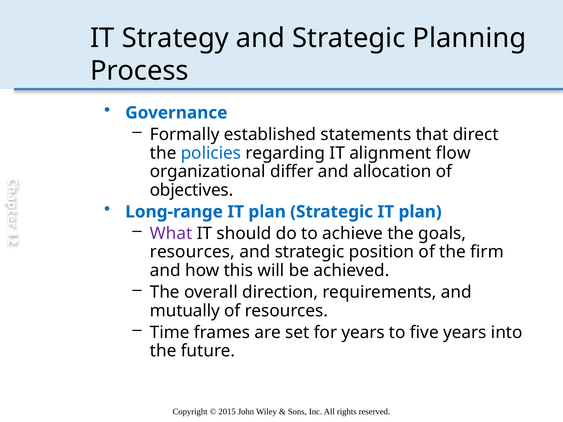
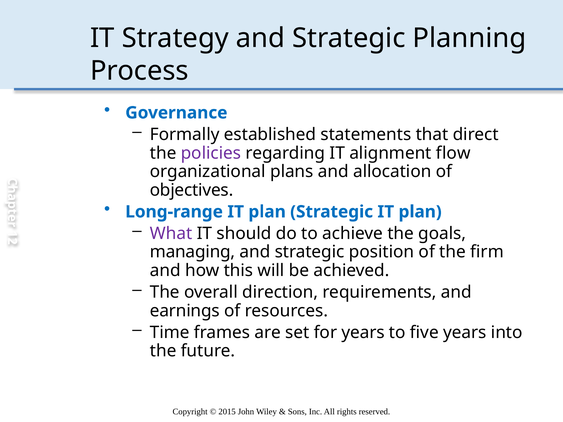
policies colour: blue -> purple (211, 153)
differ: differ -> plans (292, 172)
resources: resources -> managing (193, 252)
mutually: mutually -> earnings (185, 311)
